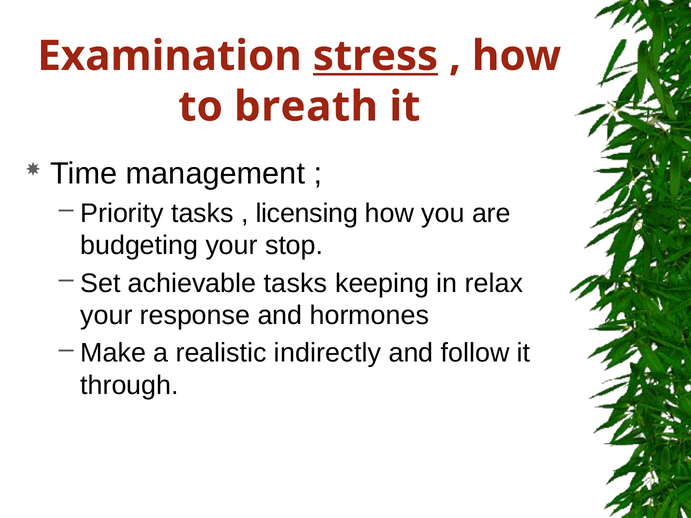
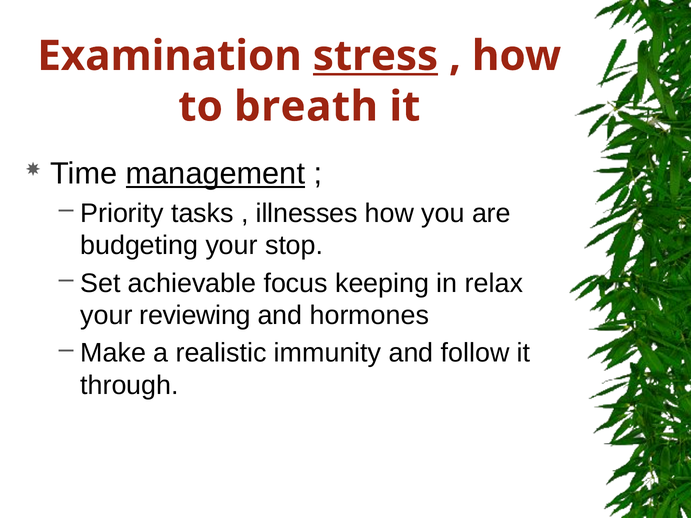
management underline: none -> present (215, 174)
licensing: licensing -> illnesses (307, 213)
achievable tasks: tasks -> focus (296, 283)
response: response -> reviewing (195, 316)
indirectly: indirectly -> immunity (328, 353)
